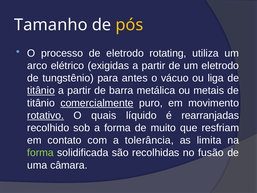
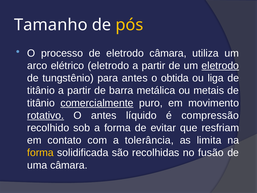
eletrodo rotating: rotating -> câmara (168, 53)
elétrico exigidas: exigidas -> eletrodo (108, 66)
eletrodo underline: none -> present (220, 66)
vácuo: vácuo -> obtida (175, 78)
titânio underline: present -> none (41, 90)
O quais: quais -> antes (104, 115)
rearranjadas: rearranjadas -> compressão (210, 115)
muito: muito -> evitar (163, 128)
forma colour: light green -> yellow (40, 153)
